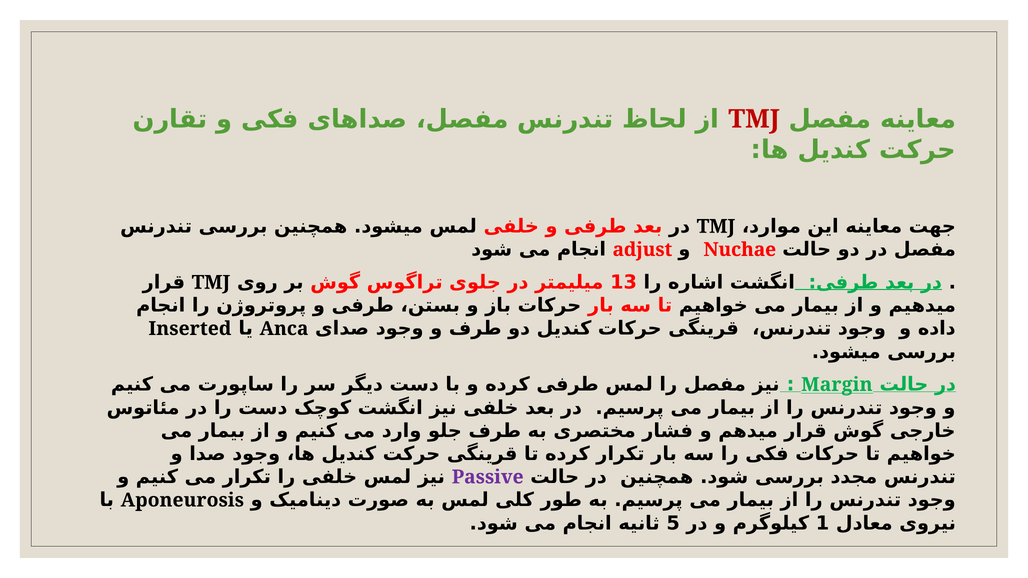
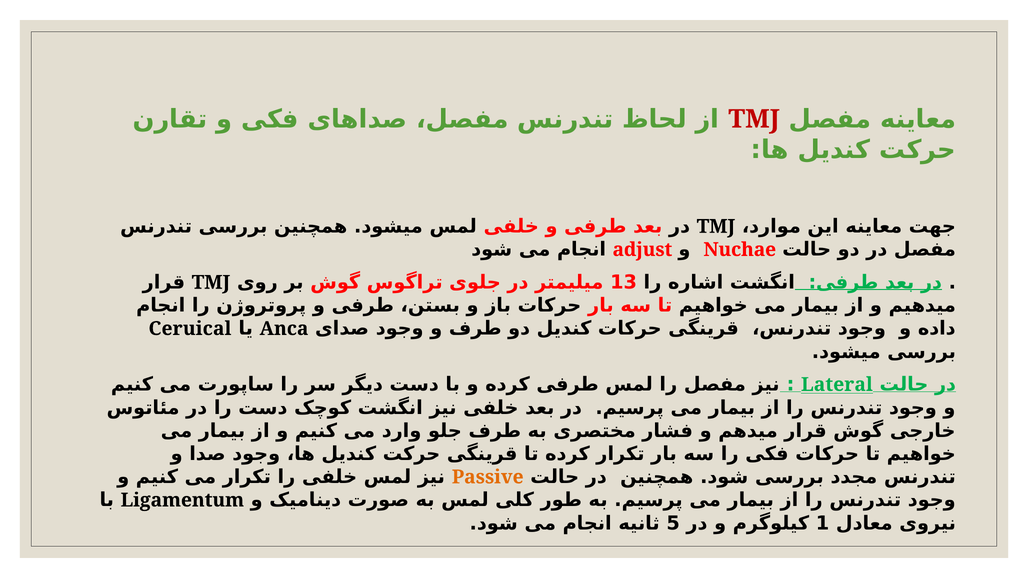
Inserted: Inserted -> Ceruical (190, 329)
Margin: Margin -> Lateral (837, 385)
Passive colour: purple -> orange (488, 477)
Aponeurosis: Aponeurosis -> Ligamentum (182, 500)
